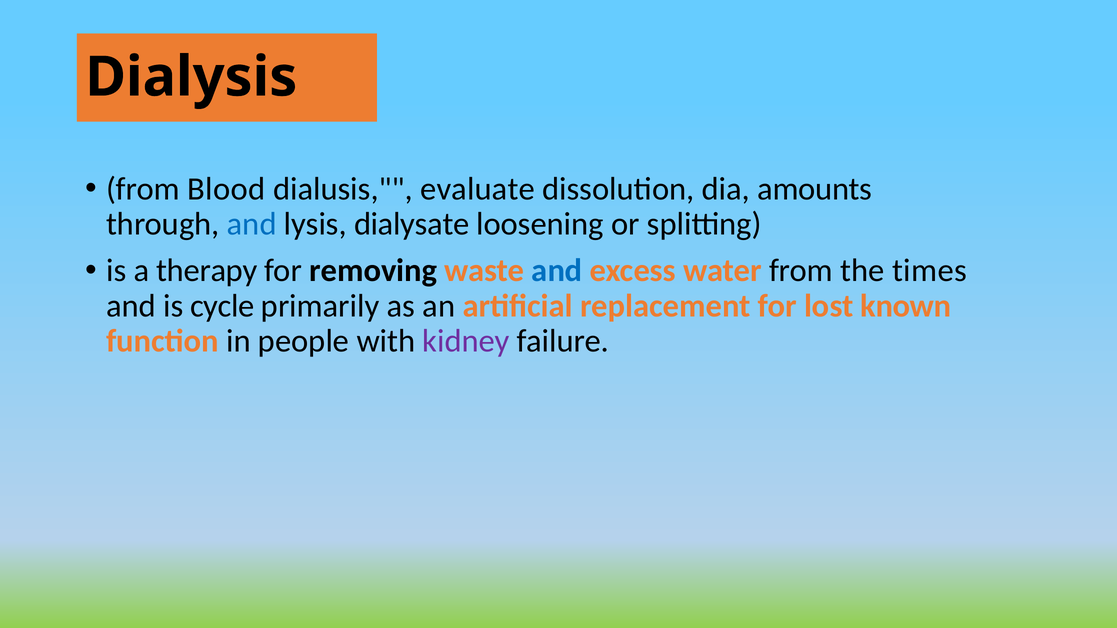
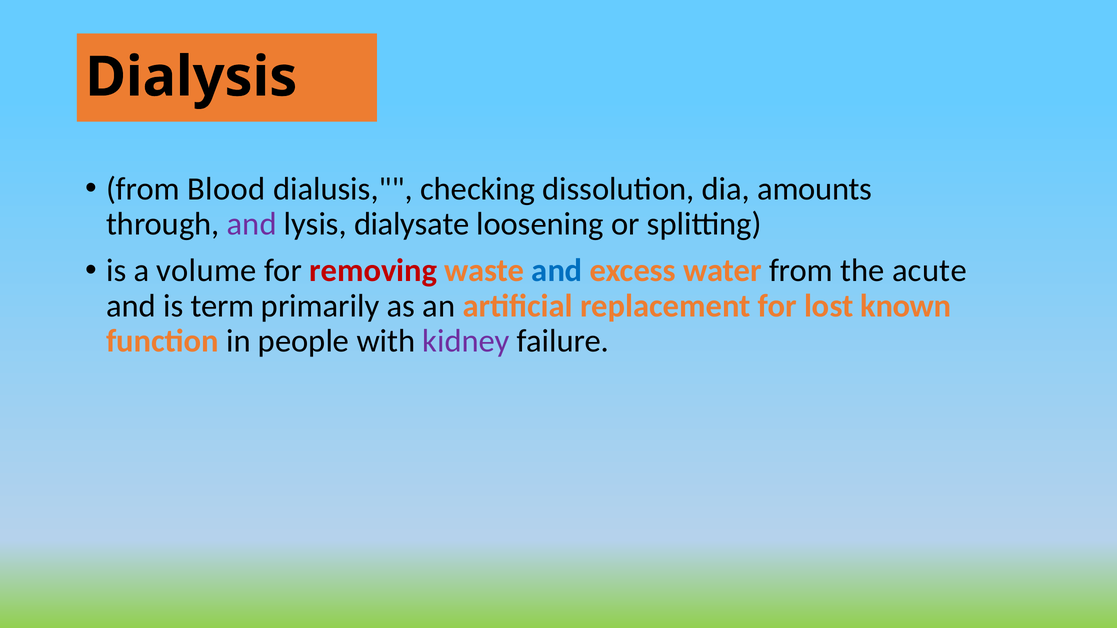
evaluate: evaluate -> checking (478, 189)
and colour: blue -> purple (252, 224)
therapy: therapy -> volume (207, 271)
removing colour: black -> red (373, 271)
times: times -> acute (929, 271)
cycle: cycle -> term (222, 306)
